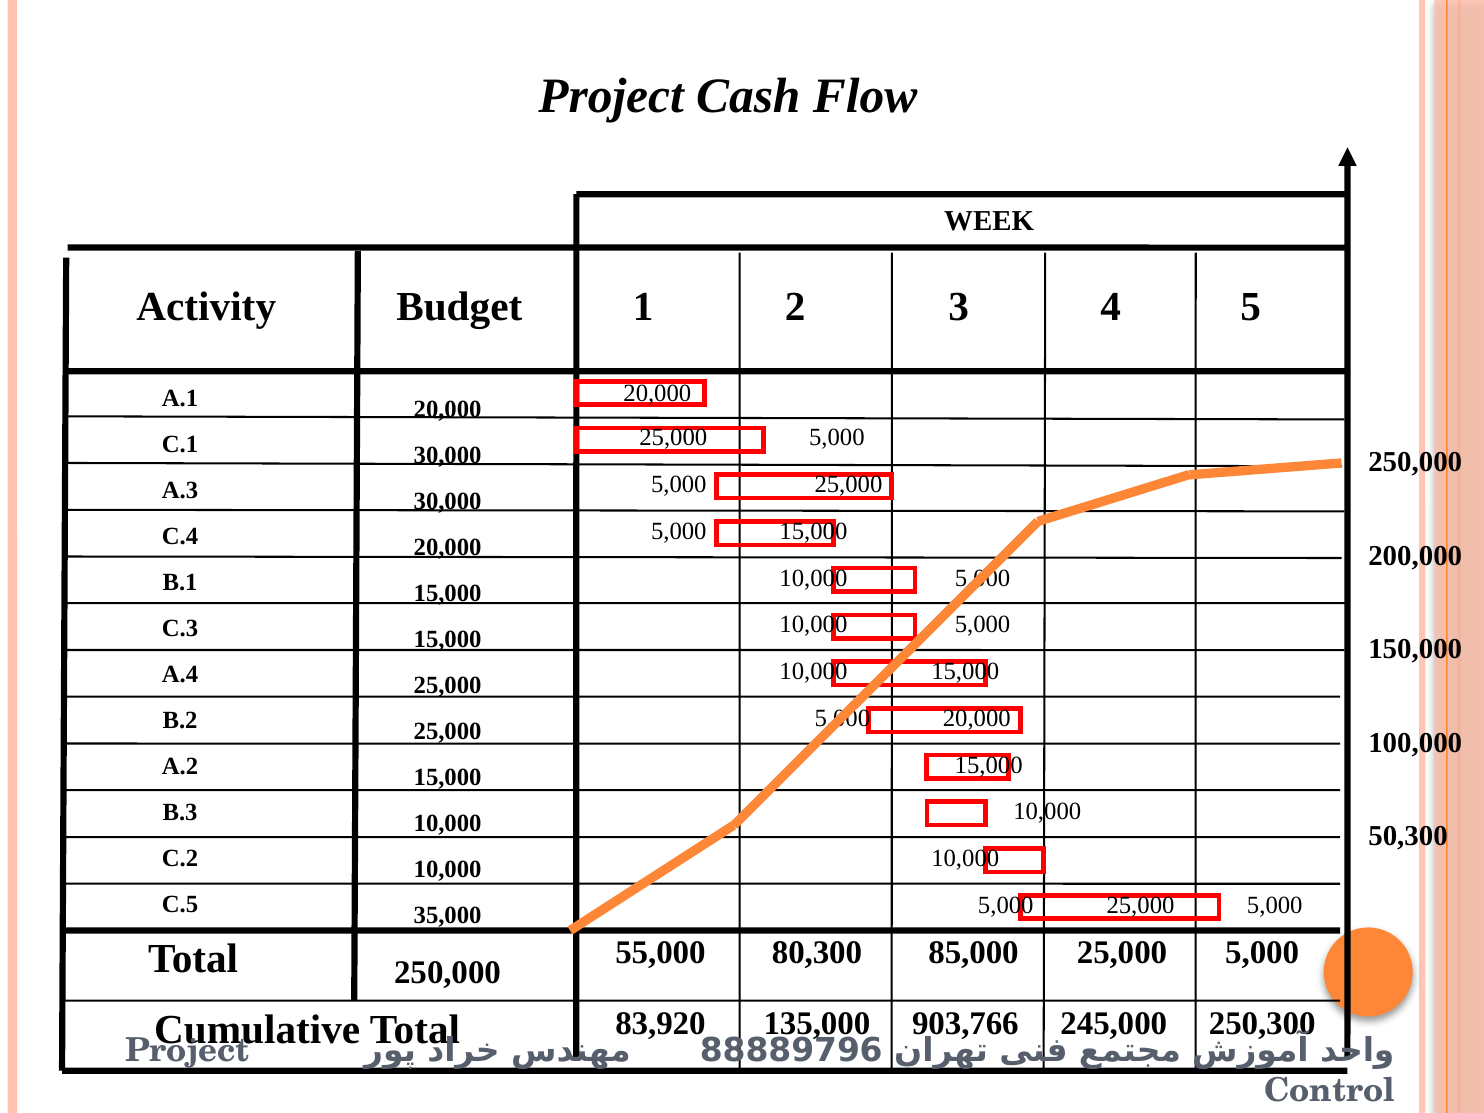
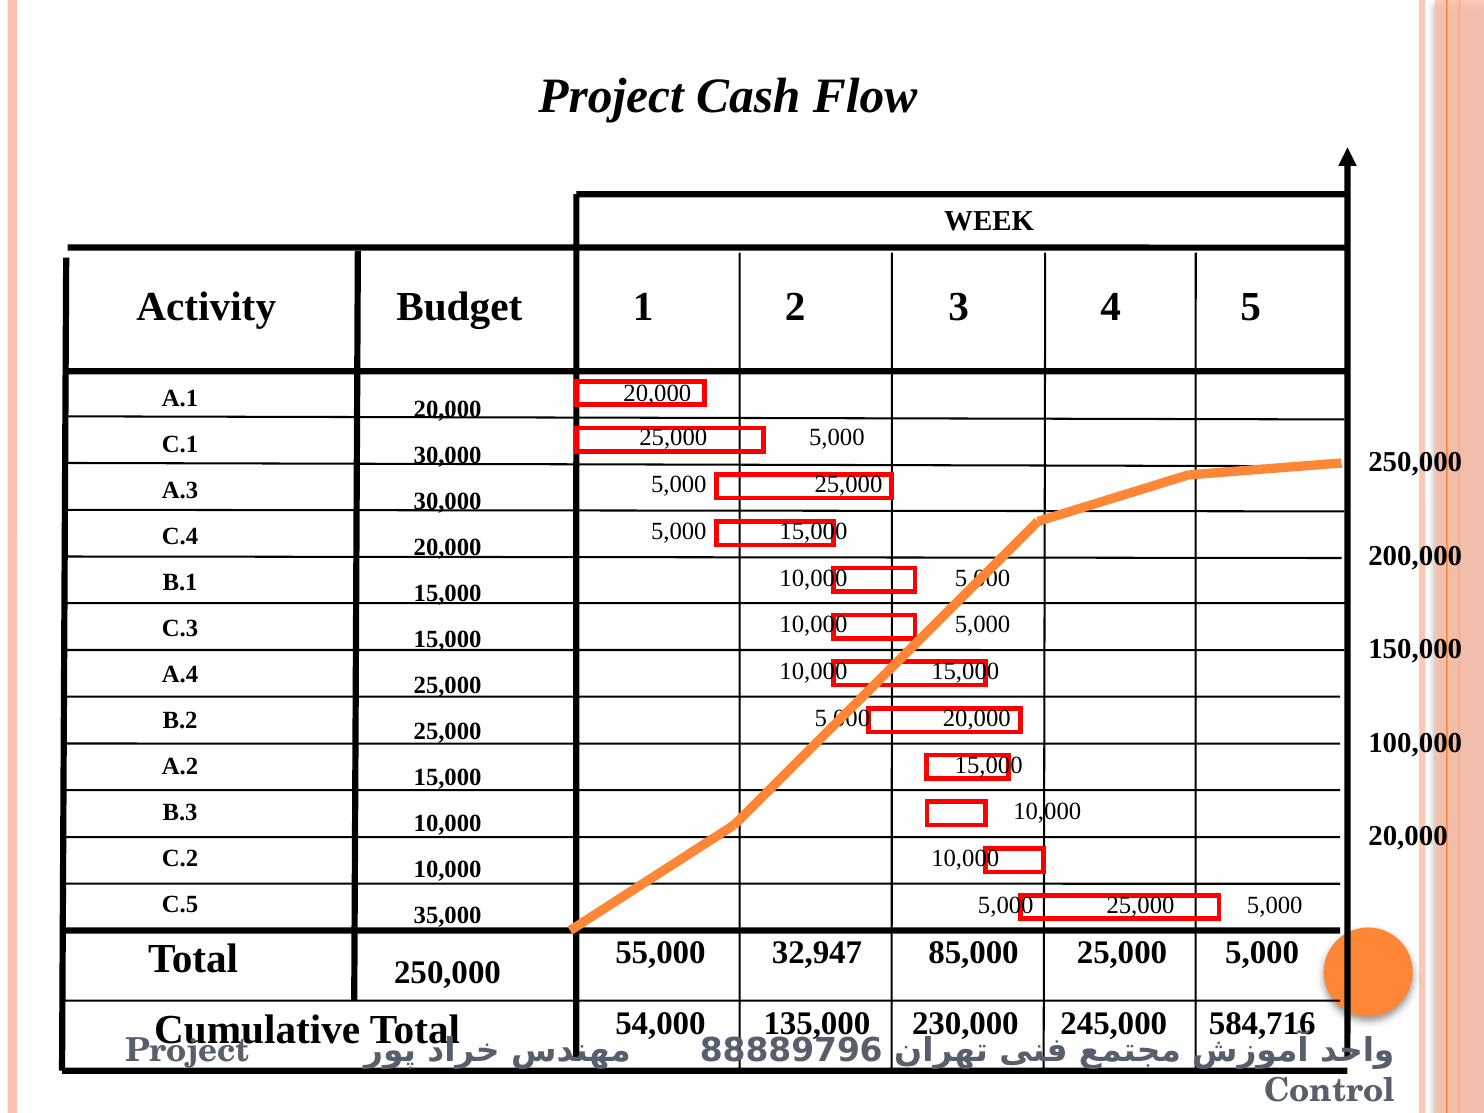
50,300: 50,300 -> 20,000 (1408, 836)
80,300: 80,300 -> 32,947 (817, 952)
83,920: 83,920 -> 54,000 (660, 1024)
903,766: 903,766 -> 230,000 (965, 1024)
250,300: 250,300 -> 584,716 (1262, 1024)
